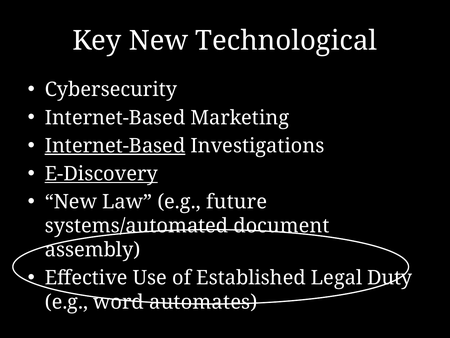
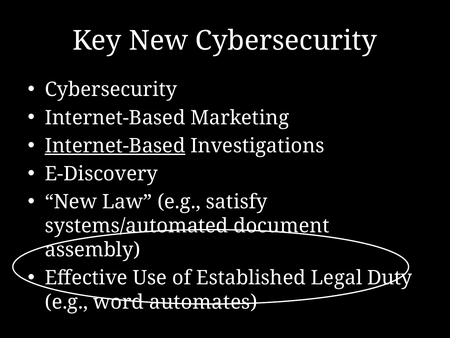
New Technological: Technological -> Cybersecurity (286, 41)
E-Discovery underline: present -> none (101, 174)
future: future -> satisfy (237, 202)
